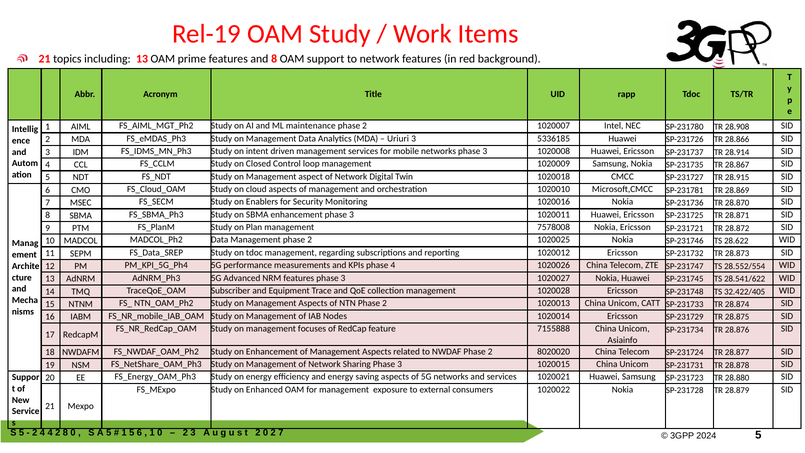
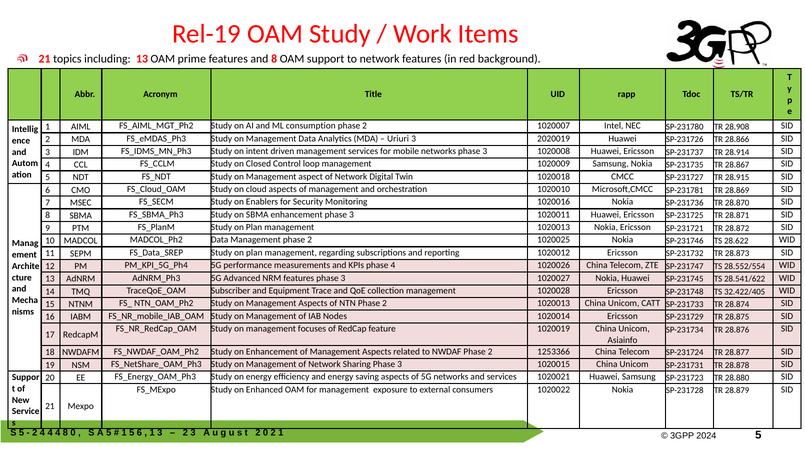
maintenance: maintenance -> consumption (311, 126)
5336185: 5336185 -> 2020019 (554, 138)
management 7578008: 7578008 -> 1020013 (554, 227)
tdoc: tdoc -> plan (254, 253)
7155888: 7155888 -> 1020019 (554, 329)
8020020: 8020020 -> 1253366 (554, 351)
4 4 2: 2 -> 4 (58, 432)
1 0: 0 -> 3 (160, 432)
2 7: 7 -> 1 (281, 432)
